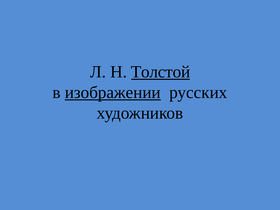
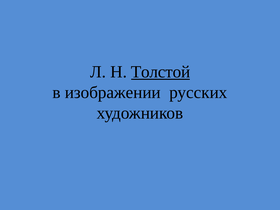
изображении underline: present -> none (113, 92)
